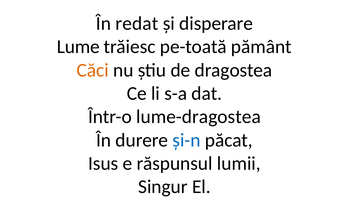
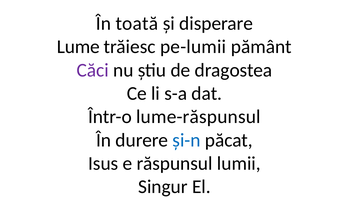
redat: redat -> toată (137, 23)
pe-toată: pe-toată -> pe-lumii (193, 47)
Căci colour: orange -> purple (93, 70)
lume-dragostea: lume-dragostea -> lume-răspunsul (198, 116)
